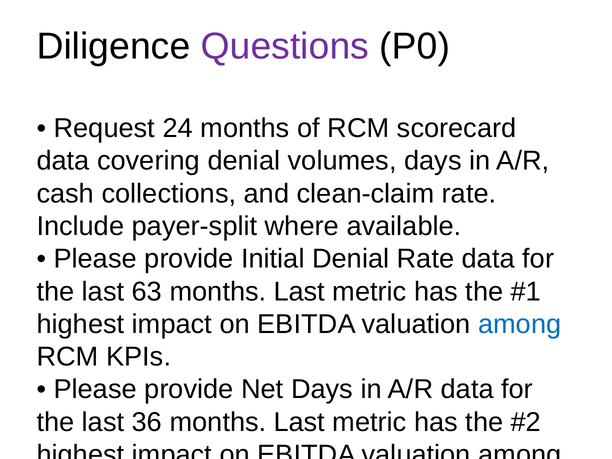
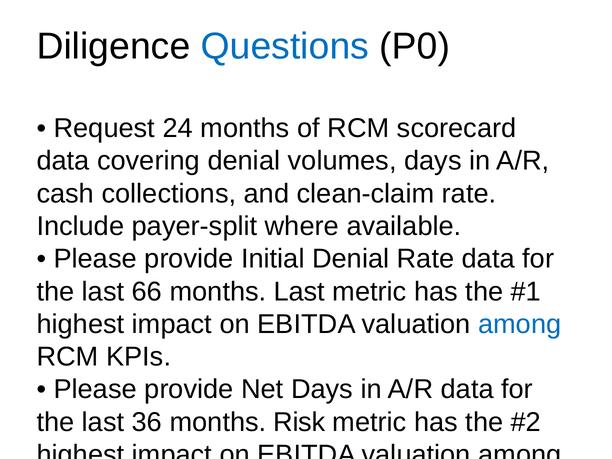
Questions colour: purple -> blue (285, 46)
63: 63 -> 66 (147, 292)
36 months Last: Last -> Risk (299, 422)
